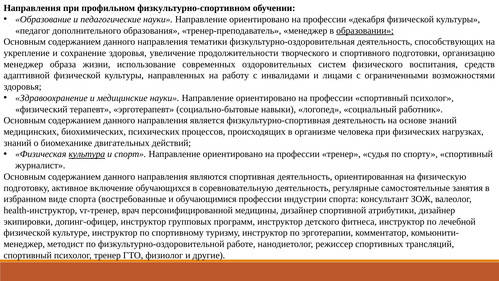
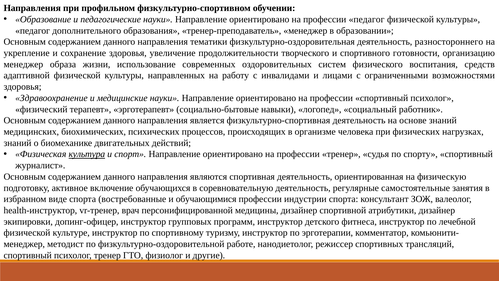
профессии декабря: декабря -> педагог (367, 19)
образовании underline: present -> none (365, 31)
способствующих: способствующих -> разностороннего (449, 42)
подготовки: подготовки -> готовности (416, 53)
